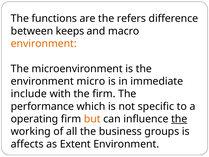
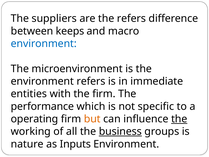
functions: functions -> suppliers (54, 18)
environment colour: orange -> blue (44, 44)
environment micro: micro -> refers (91, 81)
include: include -> entities (29, 94)
business underline: none -> present (120, 131)
affects: affects -> nature (27, 144)
Extent: Extent -> Inputs (75, 144)
